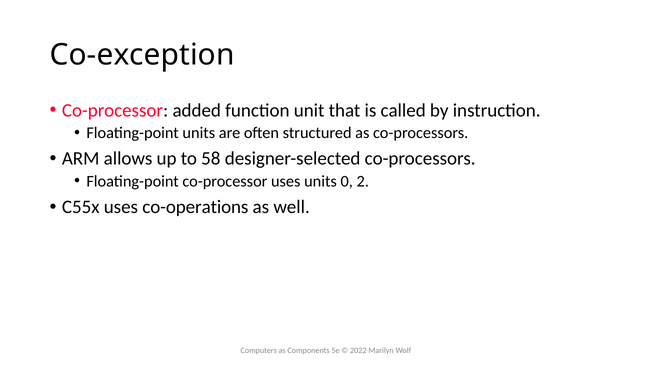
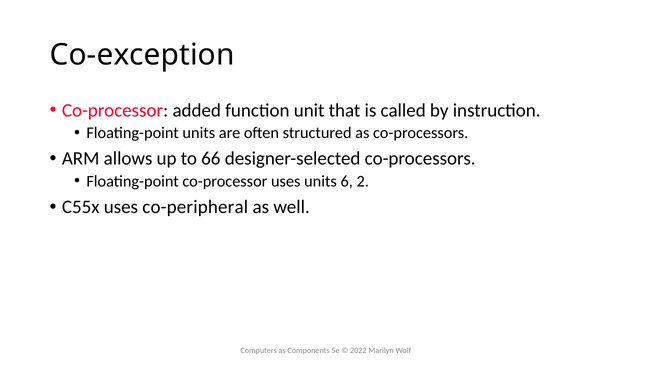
58: 58 -> 66 (211, 159)
0: 0 -> 6 (347, 181)
co-operations: co-operations -> co-peripheral (195, 207)
